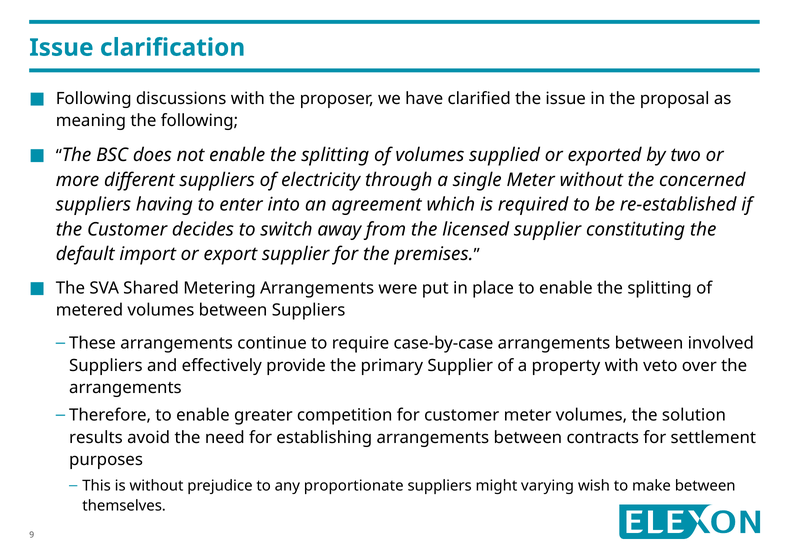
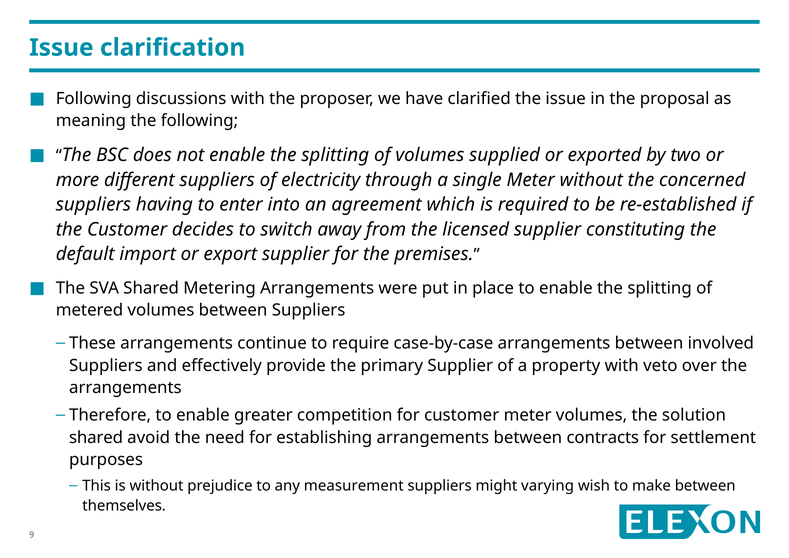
results: results -> shared (96, 437)
proportionate: proportionate -> measurement (354, 486)
